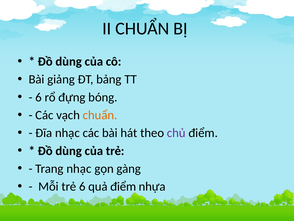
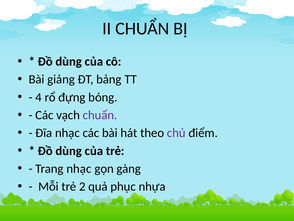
6: 6 -> 4 (39, 97)
chuẩn colour: orange -> purple (100, 115)
trẻ 6: 6 -> 2 (82, 186)
quả điểm: điểm -> phục (123, 186)
